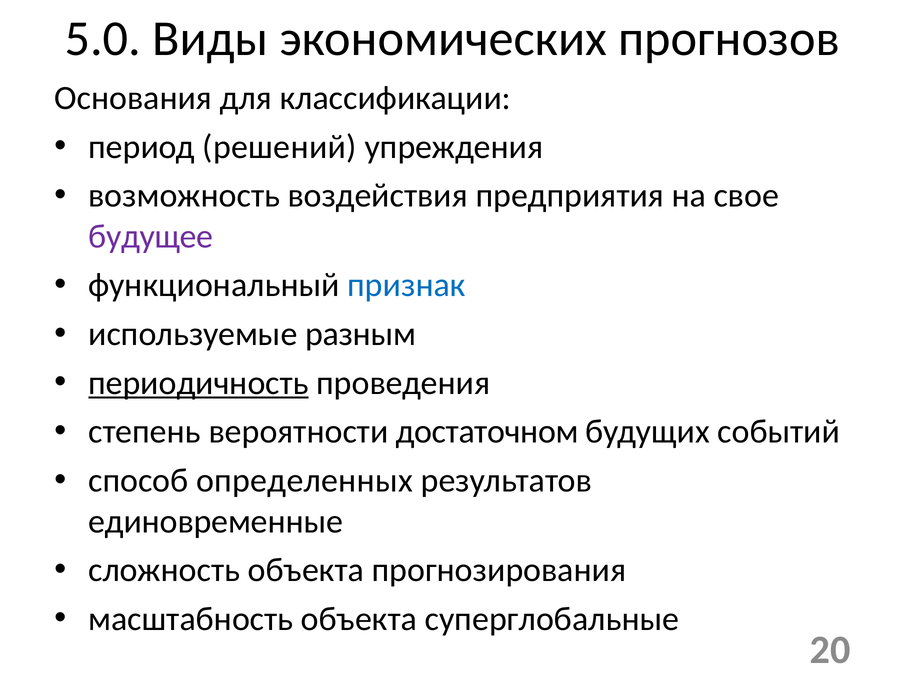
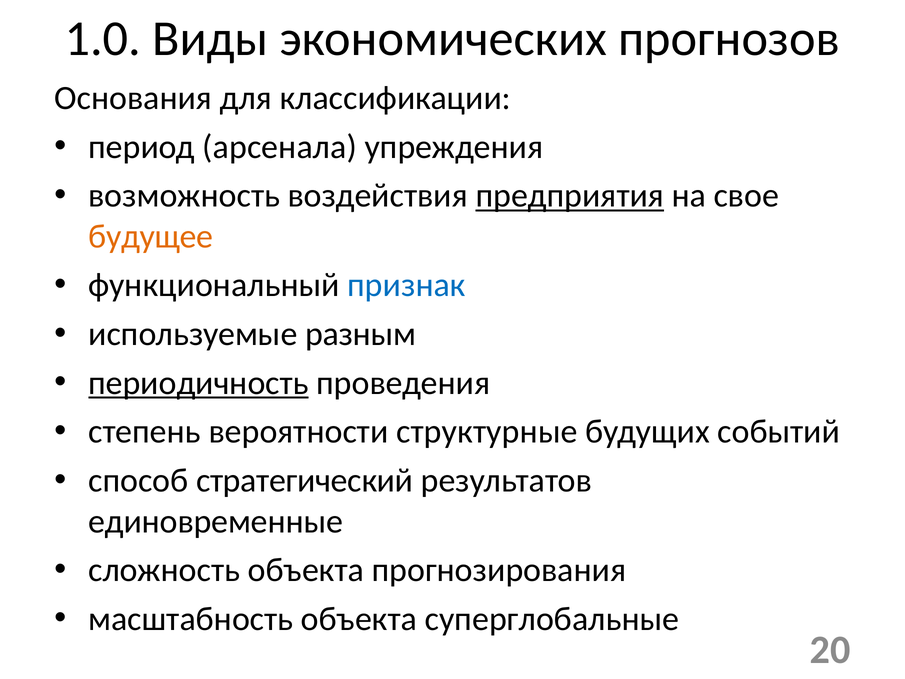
5.0: 5.0 -> 1.0 (103, 39)
решений: решений -> арсенала (280, 147)
предприятия underline: none -> present (570, 196)
будущее colour: purple -> orange (151, 236)
достаточном: достаточном -> структурные (487, 432)
определенных: определенных -> стратегический (305, 480)
